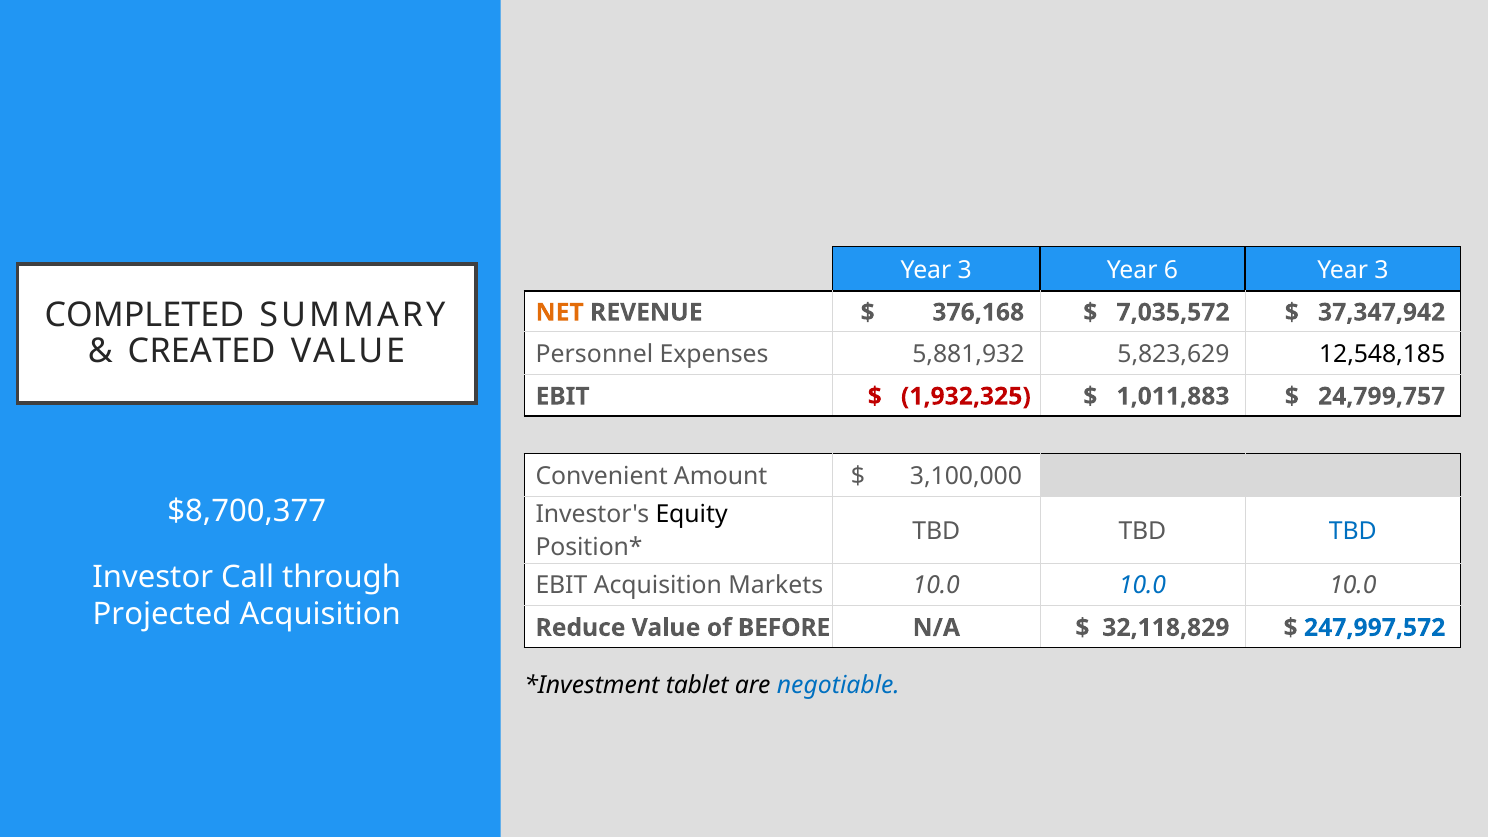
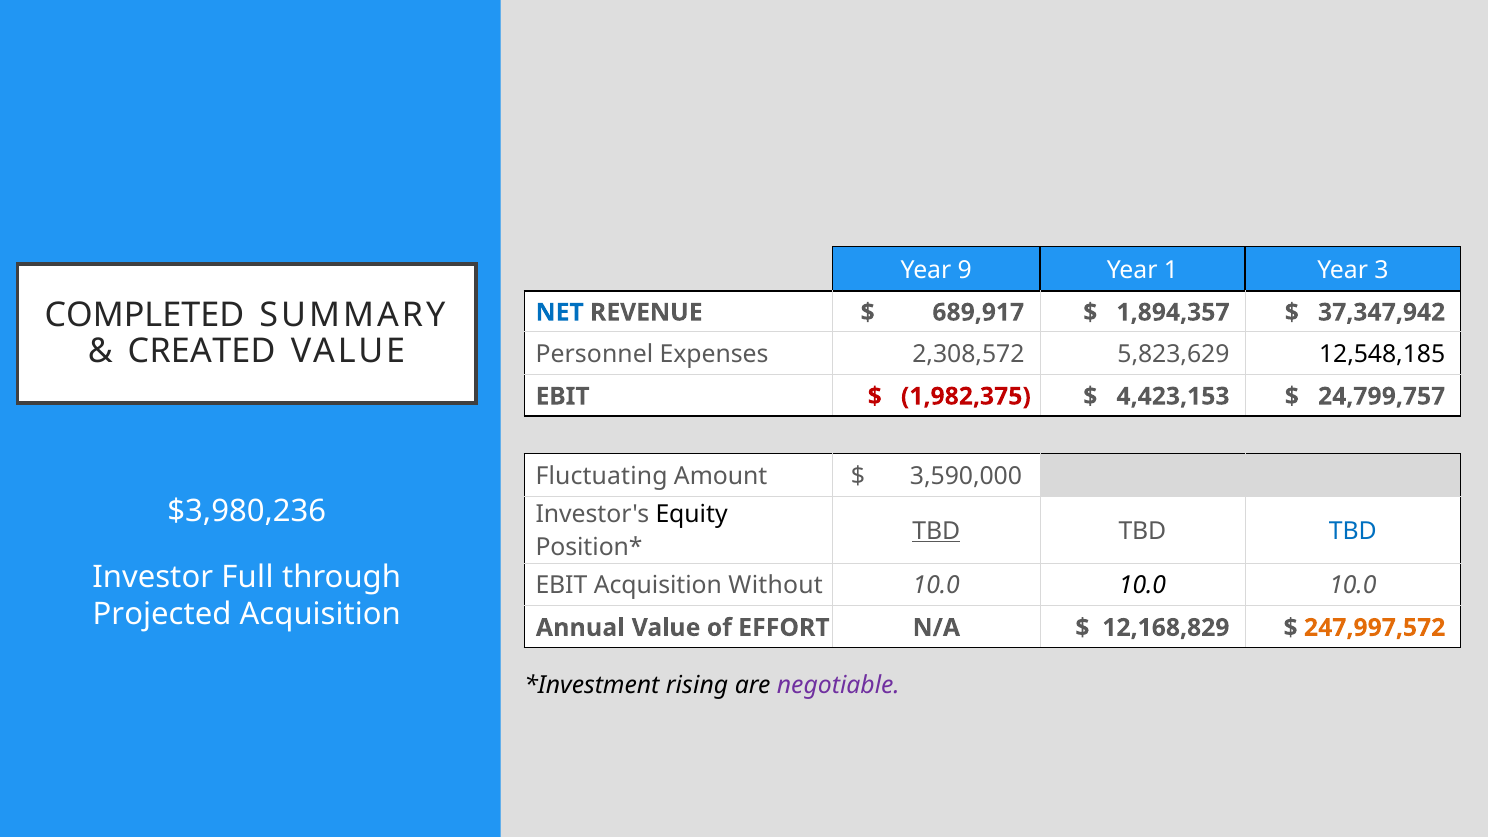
3: 3 -> 9 (965, 270)
6: 6 -> 1 (1171, 270)
NET colour: orange -> blue (560, 312)
376,168: 376,168 -> 689,917 (978, 312)
7,035,572: 7,035,572 -> 1,894,357 (1173, 312)
5,881,932: 5,881,932 -> 2,308,572 (968, 354)
1,932,325: 1,932,325 -> 1,982,375 (966, 396)
1,011,883: 1,011,883 -> 4,423,153 (1173, 396)
Convenient: Convenient -> Fluctuating (602, 476)
3,100,000: 3,100,000 -> 3,590,000 (966, 476)
$8,700,377: $8,700,377 -> $3,980,236 (247, 512)
TBD underline: none -> present (936, 531)
Call: Call -> Full (247, 577)
Markets: Markets -> Without (776, 586)
10.0 colour: blue -> black (1143, 586)
Reduce: Reduce -> Annual (580, 628)
BEFORE: BEFORE -> EFFORT (784, 628)
32,118,829: 32,118,829 -> 12,168,829 (1166, 628)
247,997,572 colour: blue -> orange (1375, 628)
tablet: tablet -> rising (697, 685)
negotiable colour: blue -> purple (838, 685)
